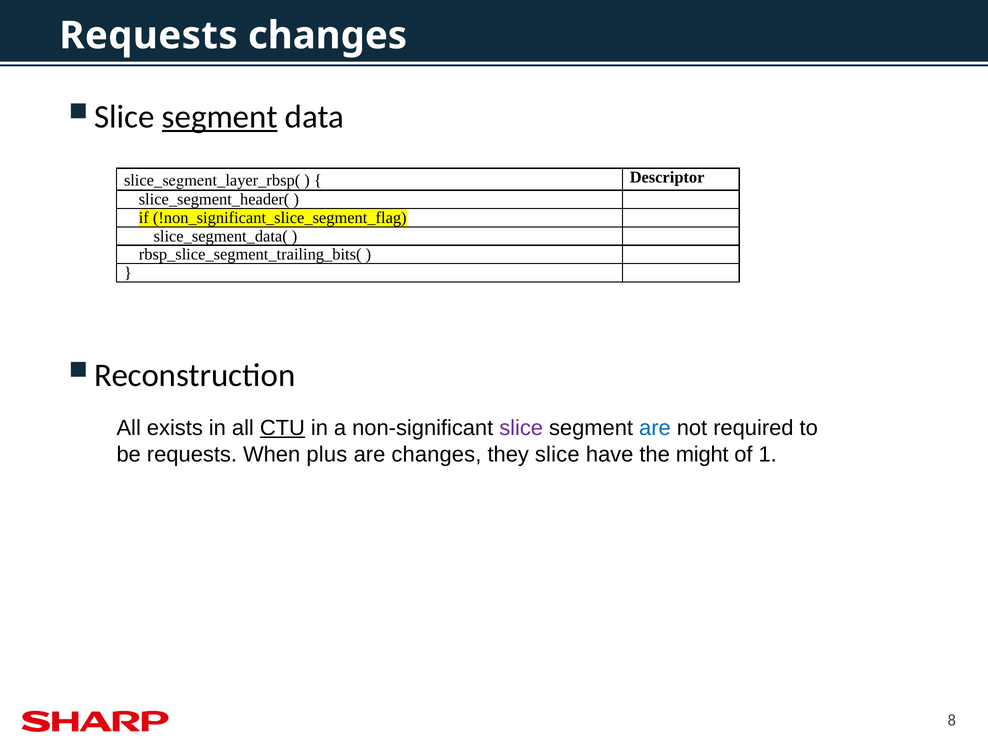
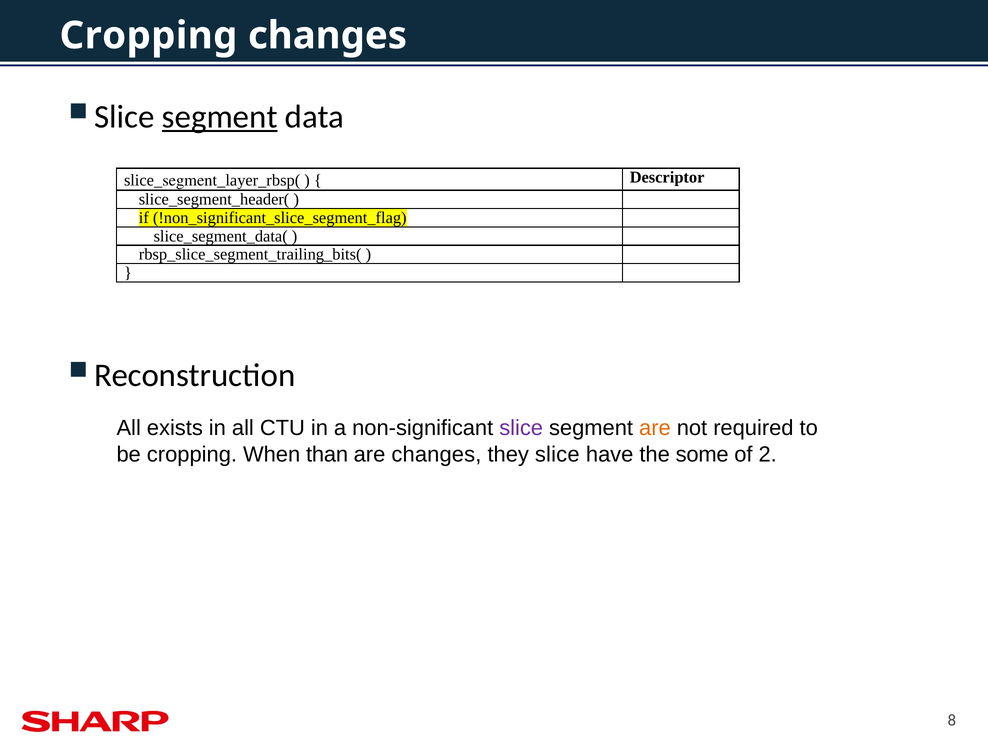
Requests: Requests -> Cropping (148, 36)
CTU underline: present -> none (282, 428)
are colour: blue -> orange (655, 428)
be requests: requests -> cropping (192, 454)
plus: plus -> than (327, 454)
might: might -> some (702, 454)
1: 1 -> 2 (768, 454)
